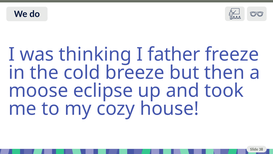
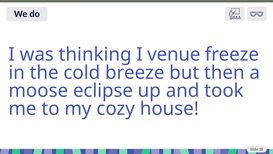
father: father -> venue (174, 54)
